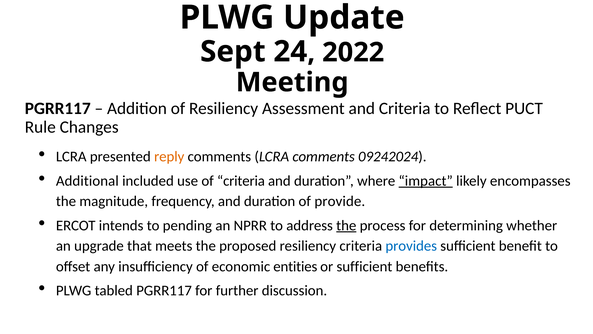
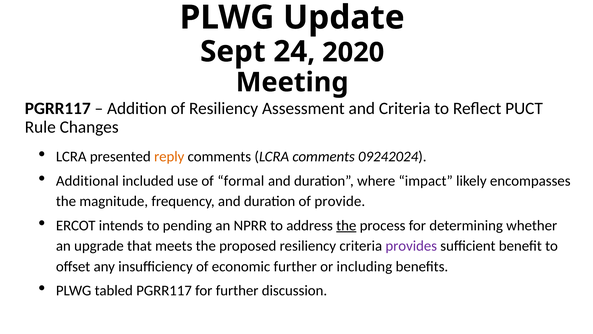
2022: 2022 -> 2020 (353, 52)
of criteria: criteria -> formal (241, 181)
impact underline: present -> none (426, 181)
provides colour: blue -> purple (411, 246)
economic entities: entities -> further (295, 266)
or sufficient: sufficient -> including (364, 266)
